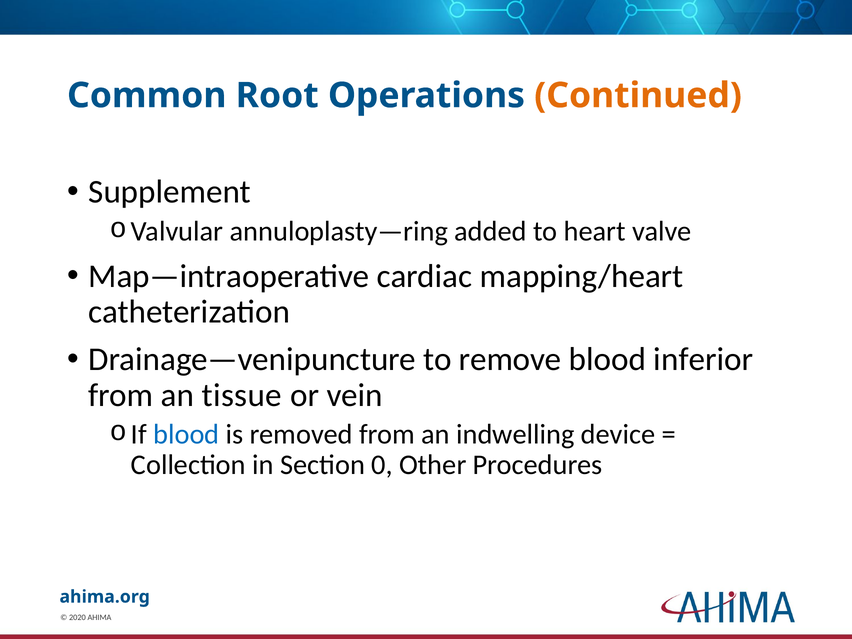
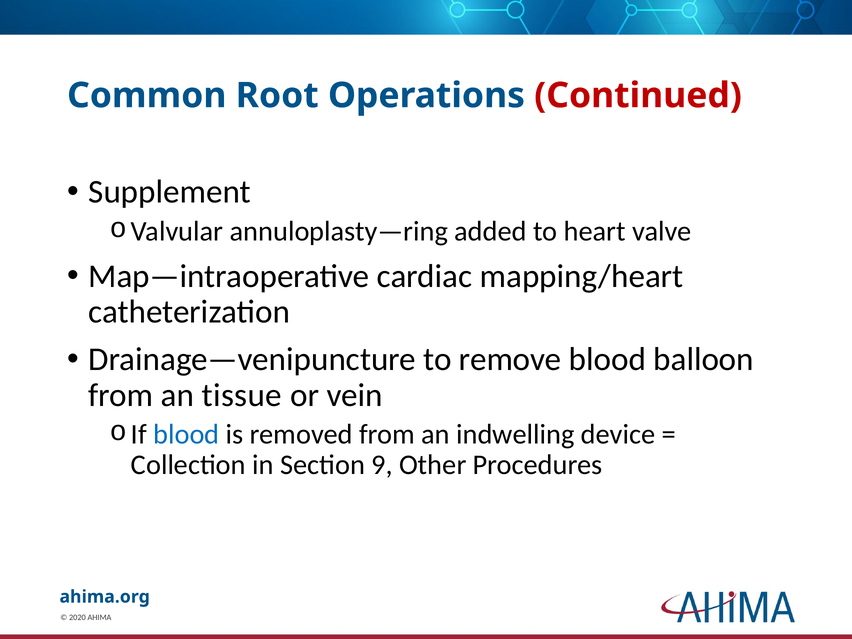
Continued colour: orange -> red (638, 96)
inferior: inferior -> balloon (704, 359)
0: 0 -> 9 (382, 465)
